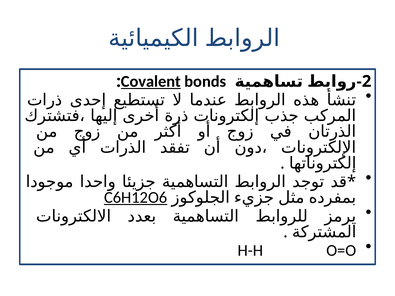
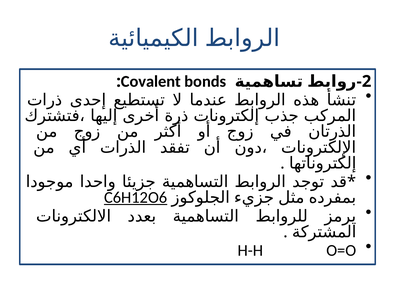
Covalent underline: present -> none (151, 81)
